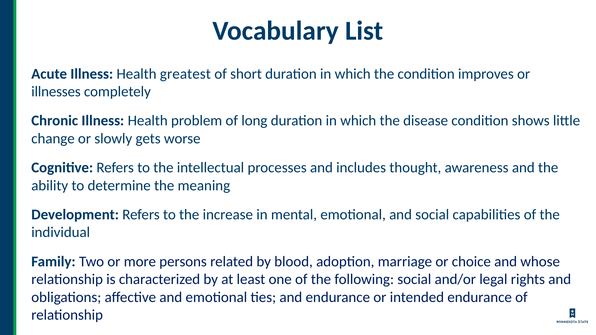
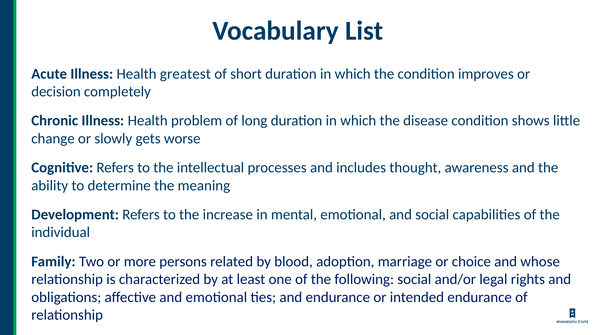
illnesses: illnesses -> decision (56, 92)
